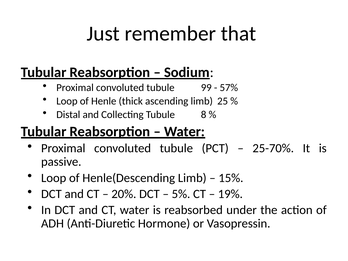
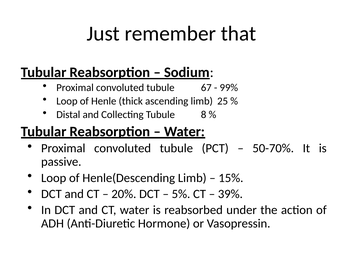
99: 99 -> 67 (206, 88)
57%: 57% -> 99% (229, 88)
25-70%: 25-70% -> 50-70% (273, 148)
19%: 19% -> 39% (230, 194)
